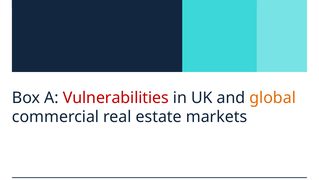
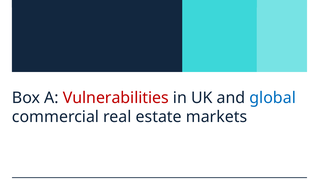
global colour: orange -> blue (273, 97)
